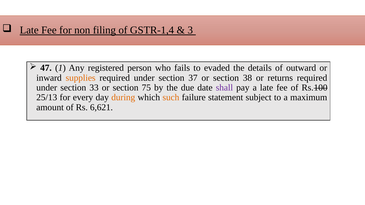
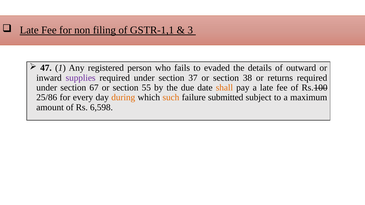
GSTR-1,4: GSTR-1,4 -> GSTR-1,1 (152, 30)
supplies colour: orange -> purple (81, 78)
33: 33 -> 67 (94, 88)
75: 75 -> 55 (146, 88)
shall colour: purple -> orange (224, 88)
25/13: 25/13 -> 25/86 (47, 98)
statement: statement -> submitted (226, 98)
6,621: 6,621 -> 6,598 (101, 107)
